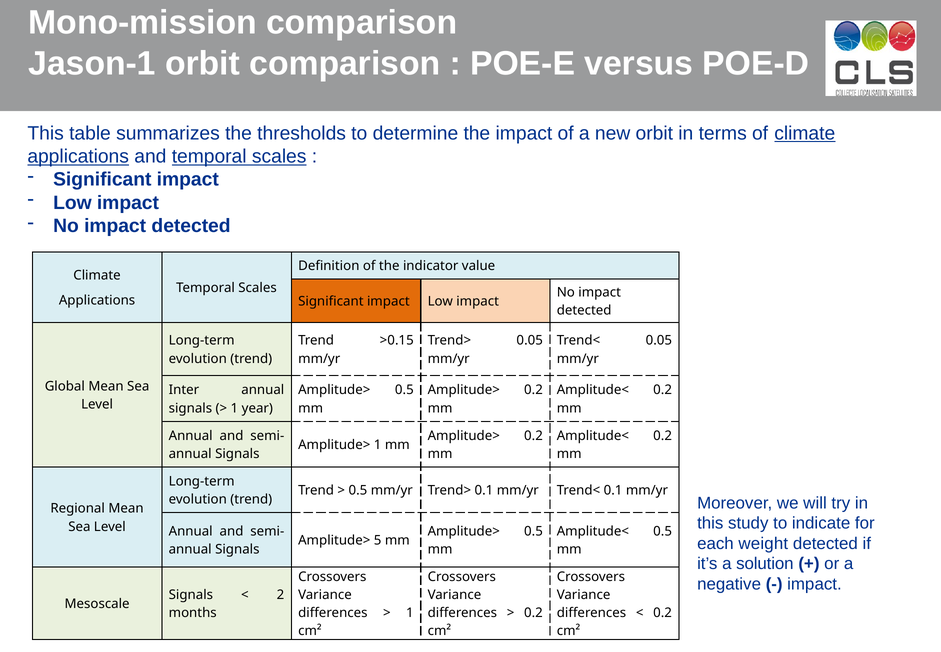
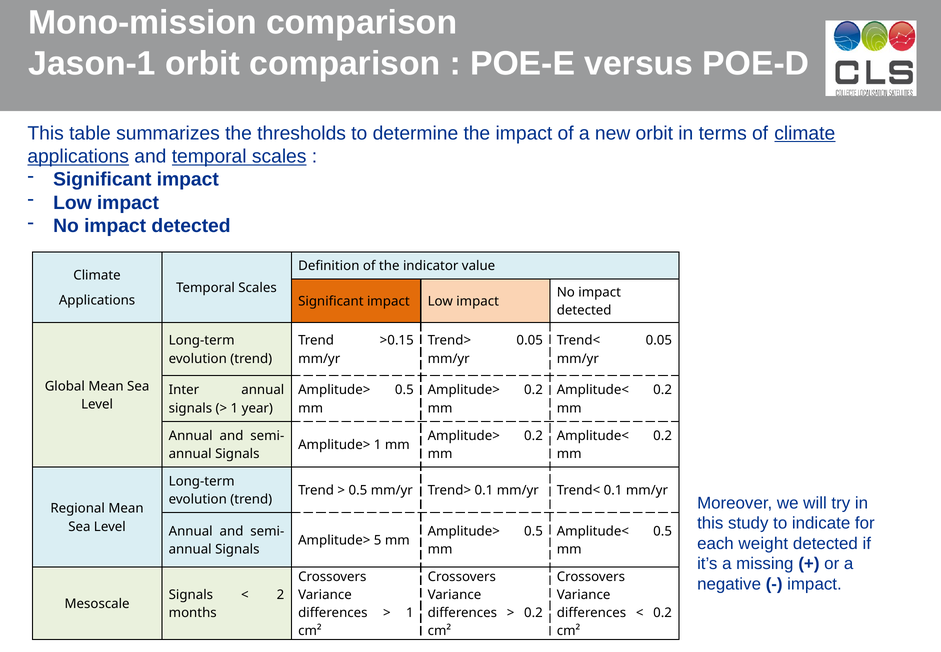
solution: solution -> missing (765, 563)
